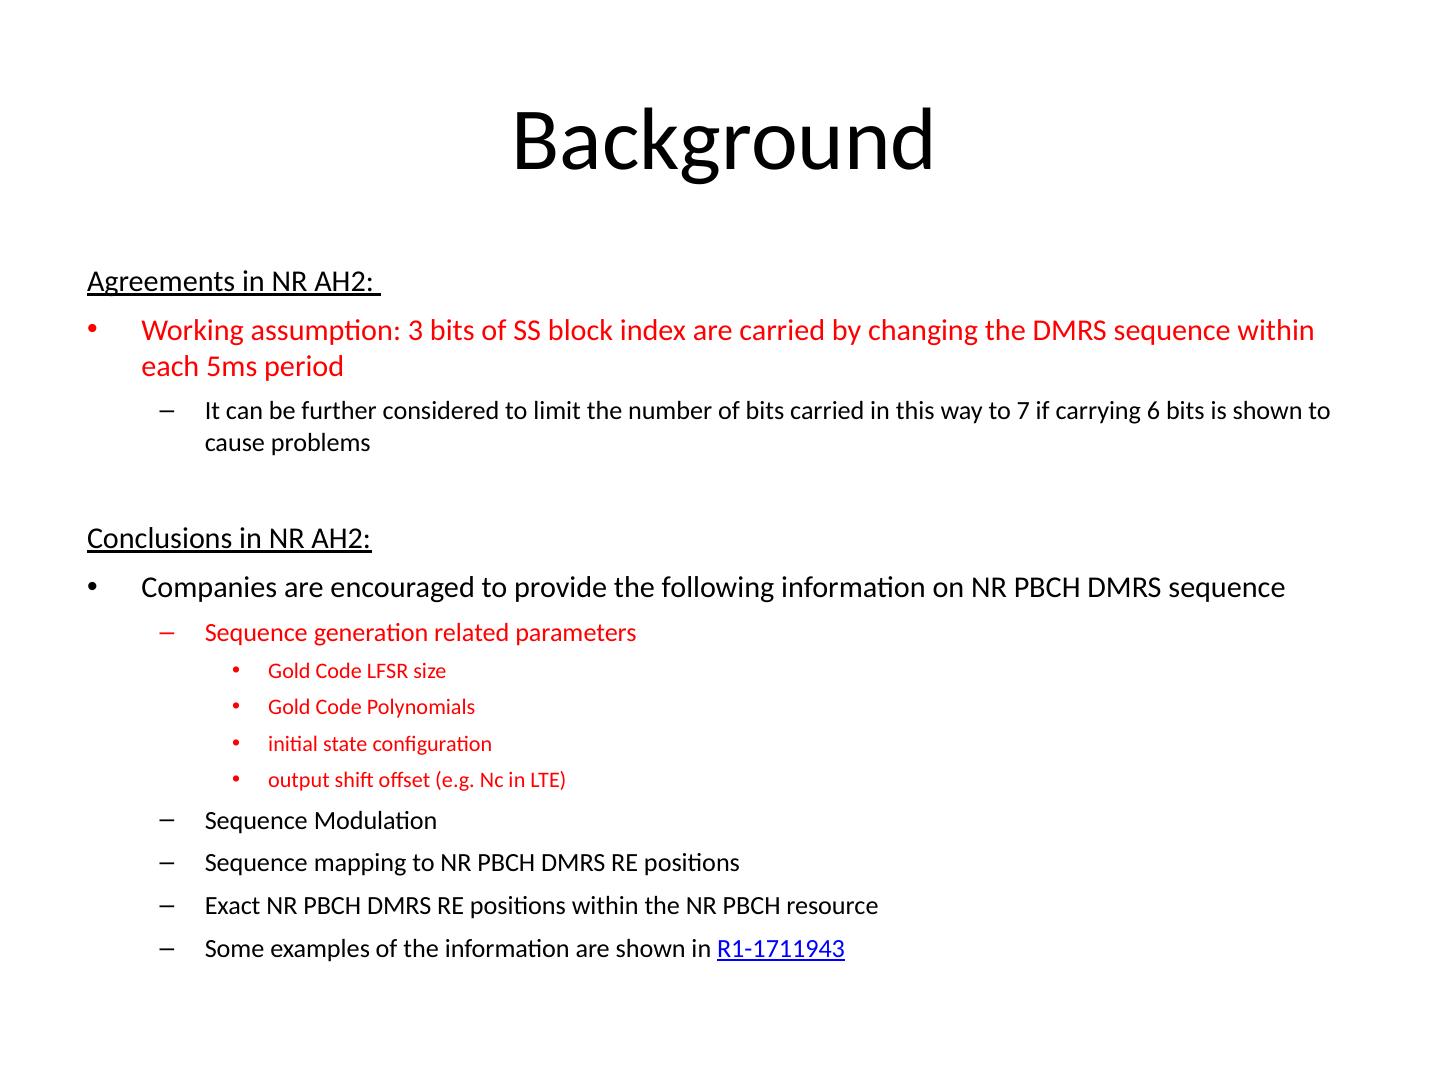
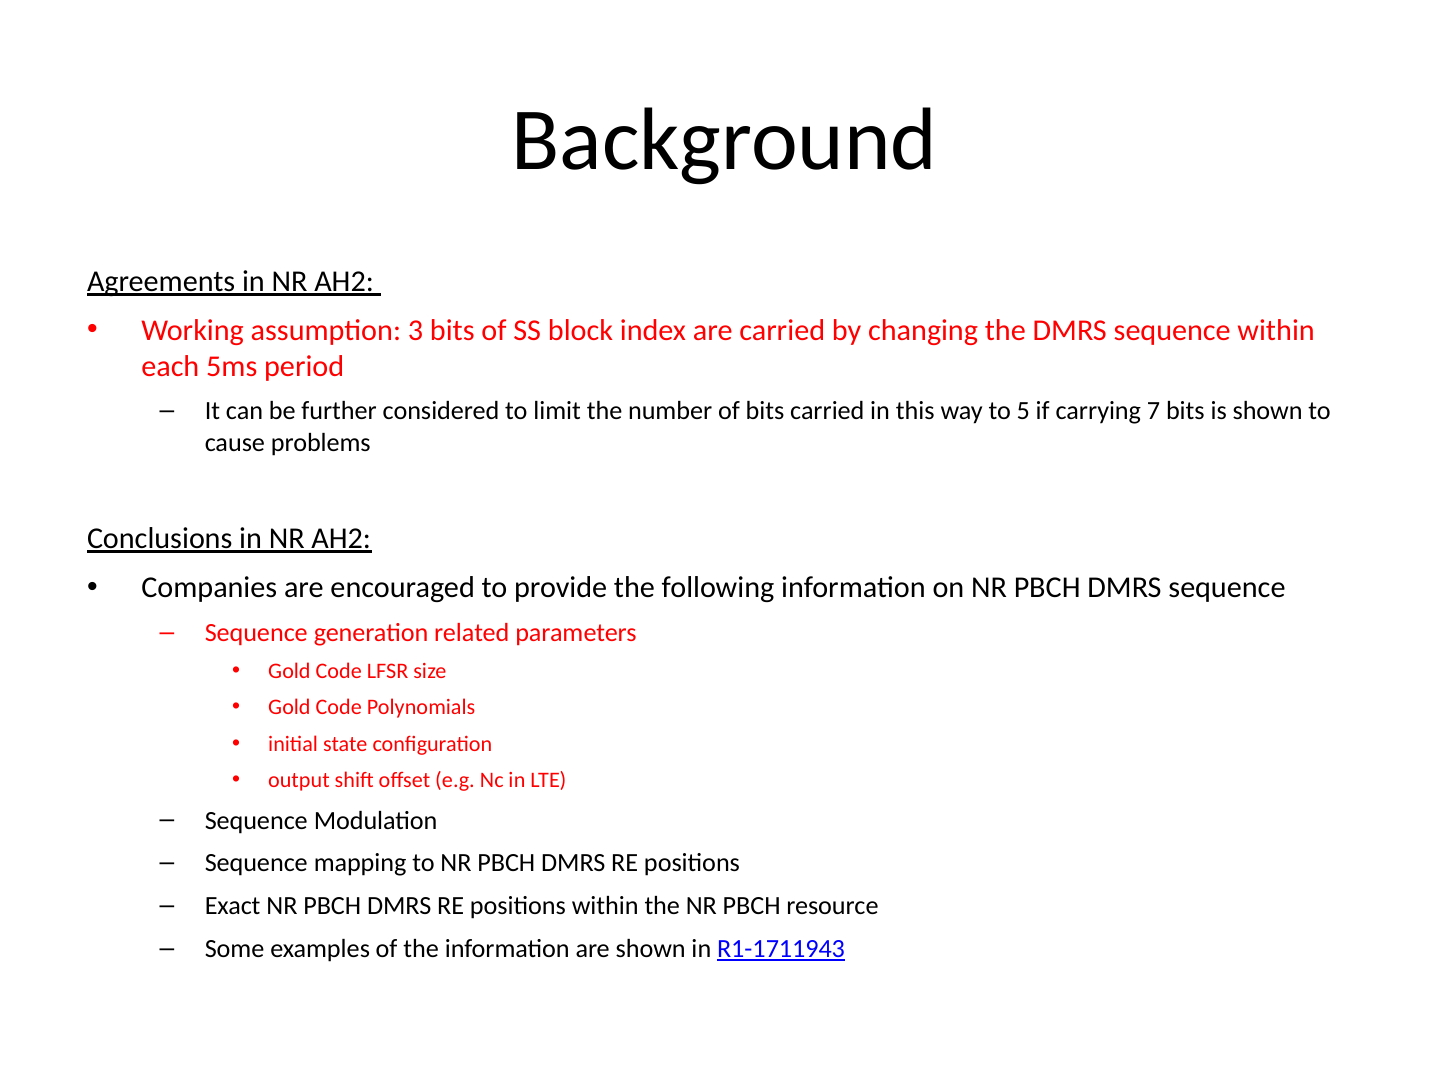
7: 7 -> 5 (1023, 412)
6: 6 -> 7 (1153, 412)
